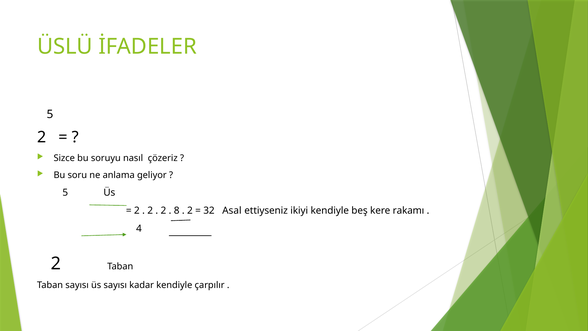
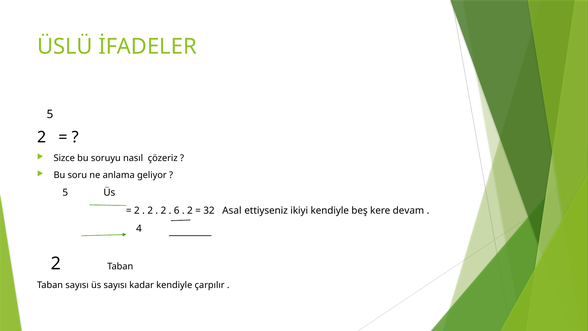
8: 8 -> 6 (177, 210)
rakamı: rakamı -> devam (408, 210)
